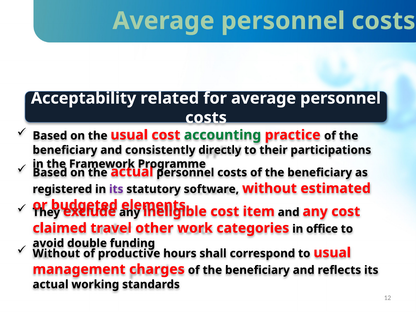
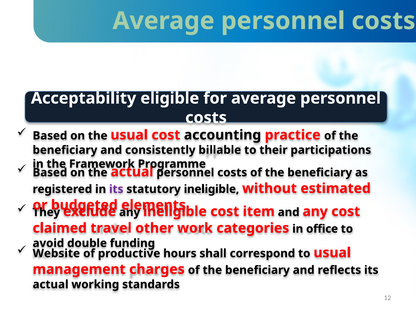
related: related -> eligible (170, 98)
accounting colour: green -> black (223, 135)
directly: directly -> billable (220, 150)
statutory software: software -> ineligible (211, 189)
Without: Without -> Website (56, 253)
